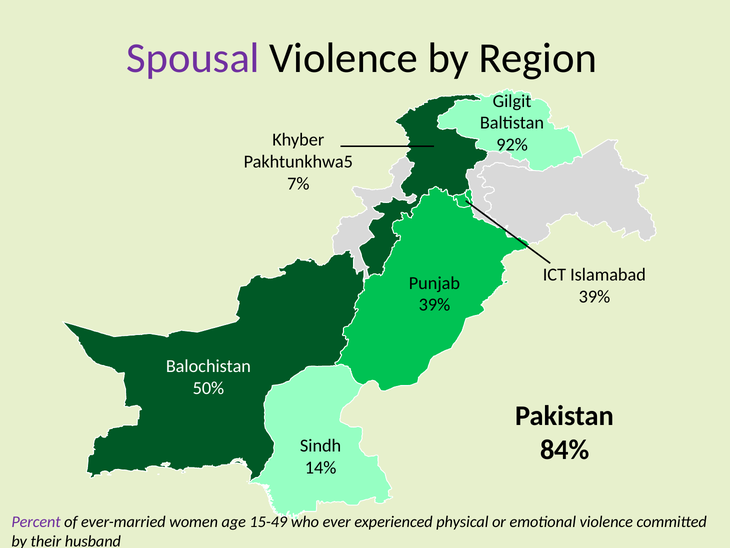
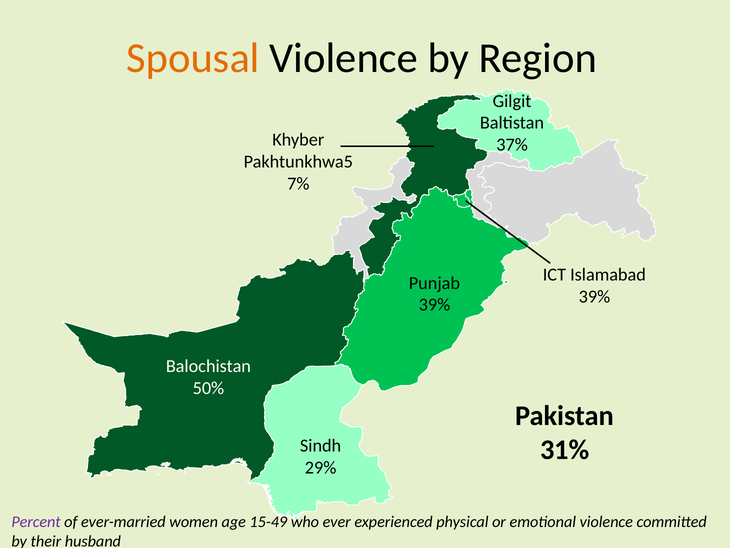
Spousal colour: purple -> orange (193, 58)
92%: 92% -> 37% (512, 145)
84%: 84% -> 31% (565, 449)
14%: 14% -> 29% (321, 467)
